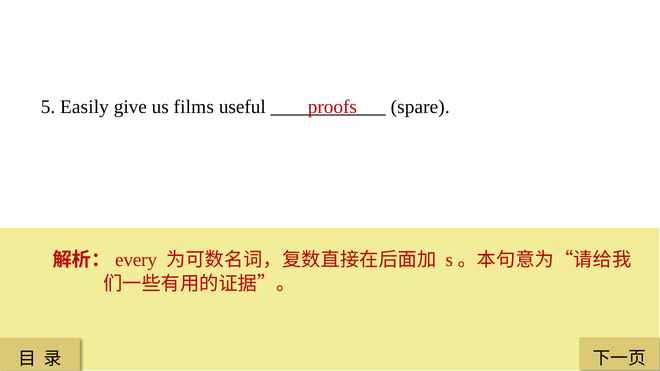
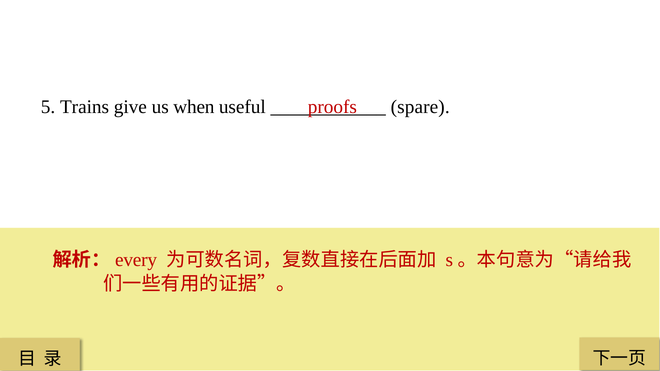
Easily: Easily -> Trains (85, 107)
films: films -> when (194, 107)
